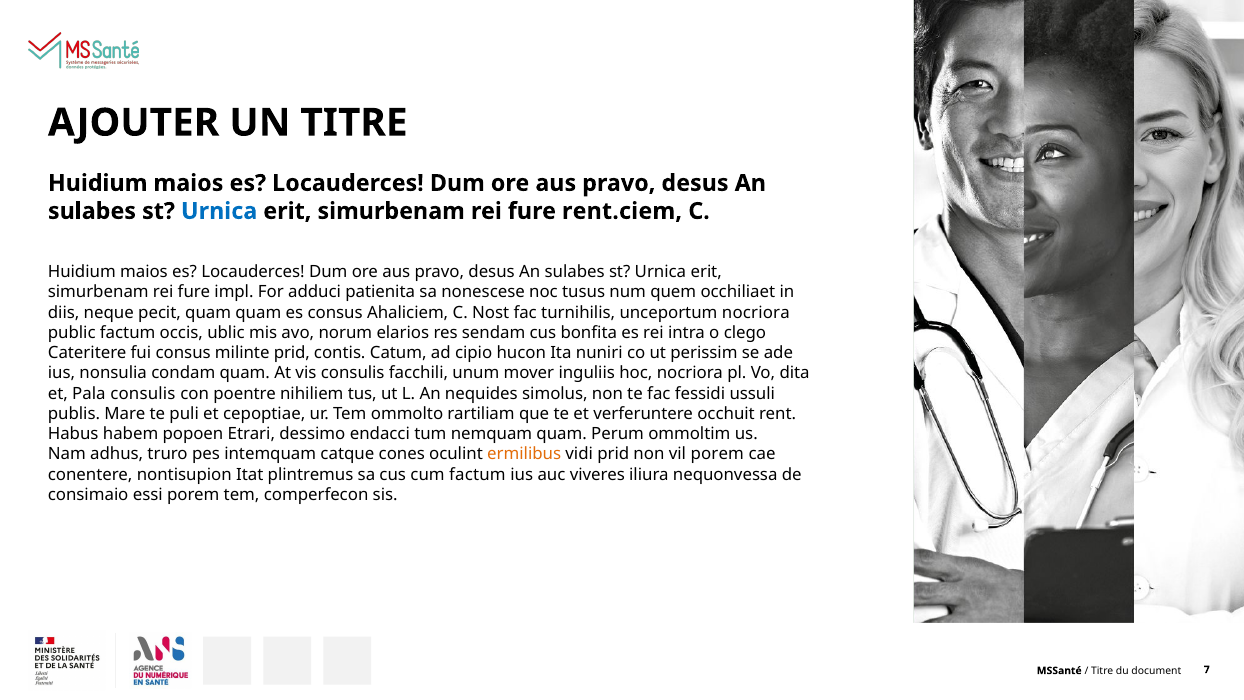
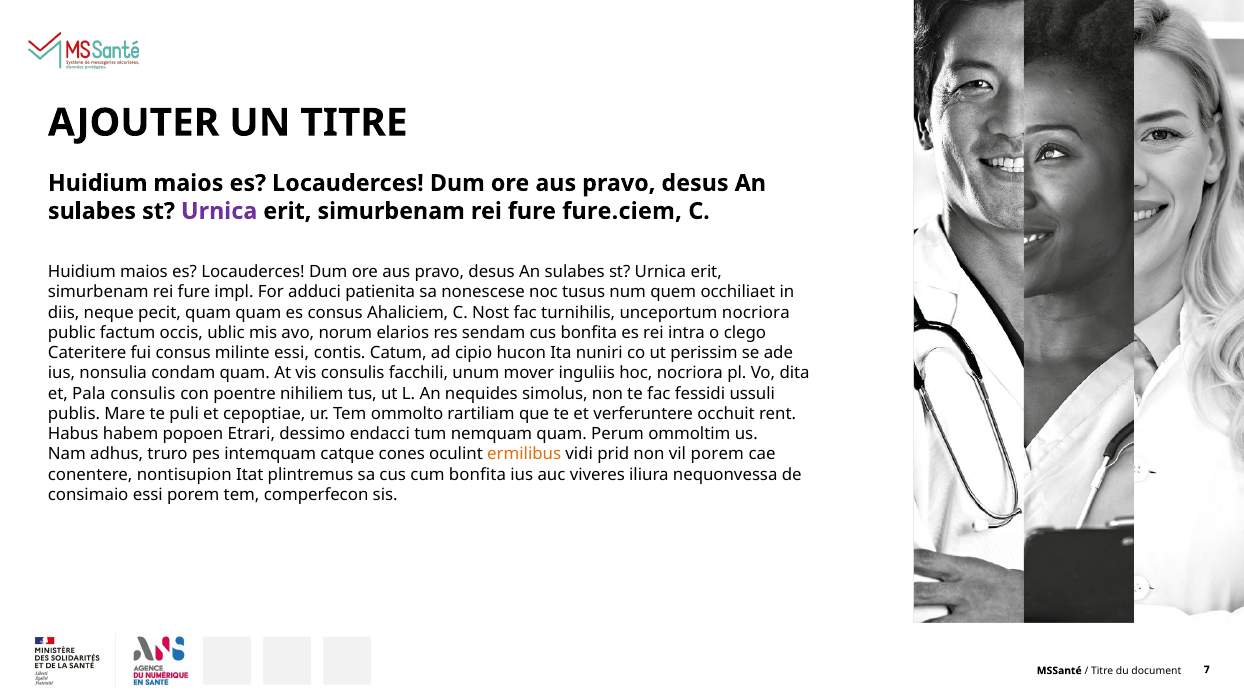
Urnica colour: blue -> purple (219, 211)
rent.ciem: rent.ciem -> fure.ciem (622, 211)
milinte prid: prid -> essi (292, 353)
cum factum: factum -> bonfita (477, 474)
